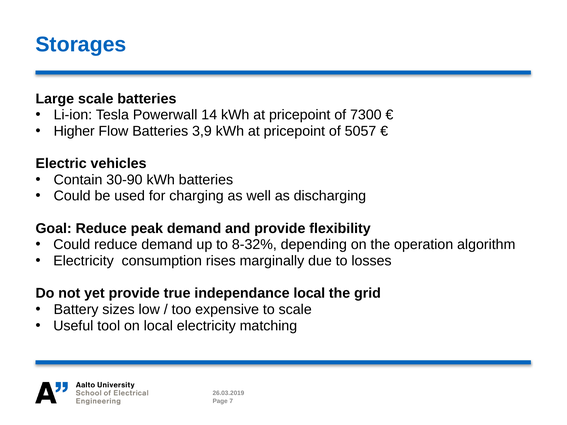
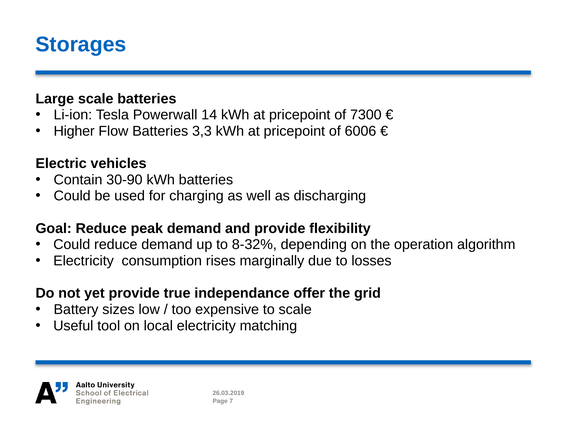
3,9: 3,9 -> 3,3 (202, 131)
5057: 5057 -> 6006 (360, 131)
independance local: local -> offer (309, 293)
